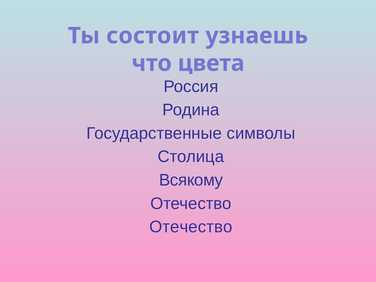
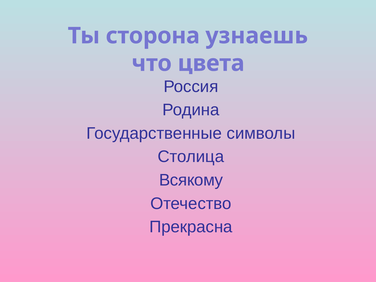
состоит: состоит -> сторона (153, 36)
Отечество: Отечество -> Прекрасна (191, 227)
